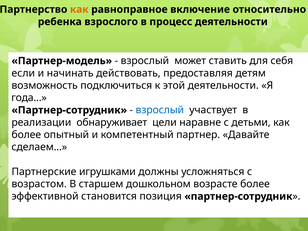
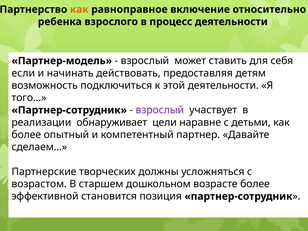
года…: года… -> того… (29, 98)
взрослый colour: blue -> purple (160, 110)
игрушками: игрушками -> творческих (107, 172)
